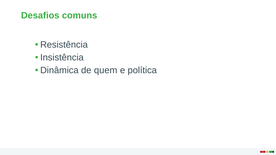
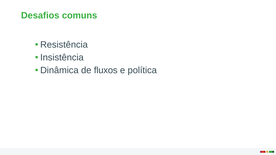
quem: quem -> fluxos (106, 70)
